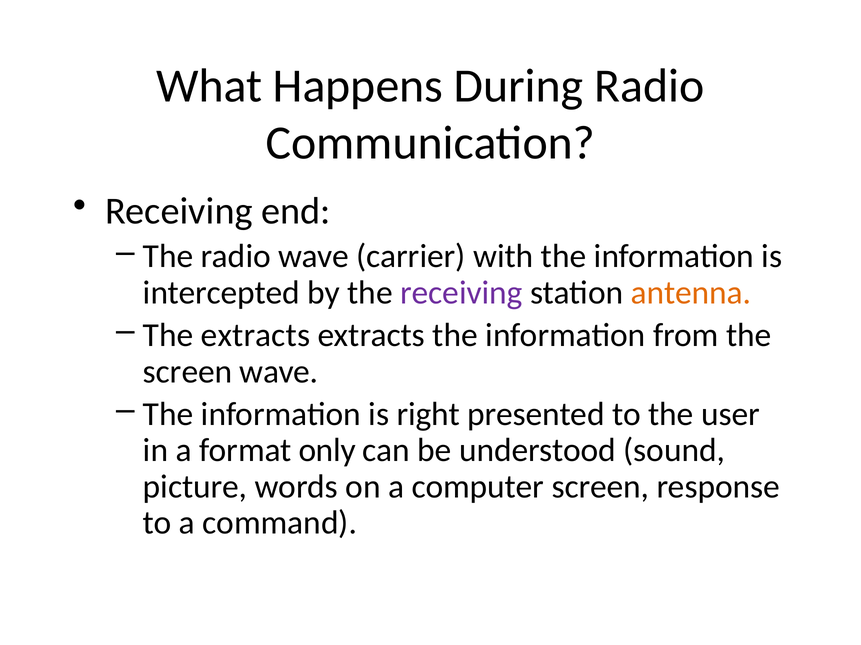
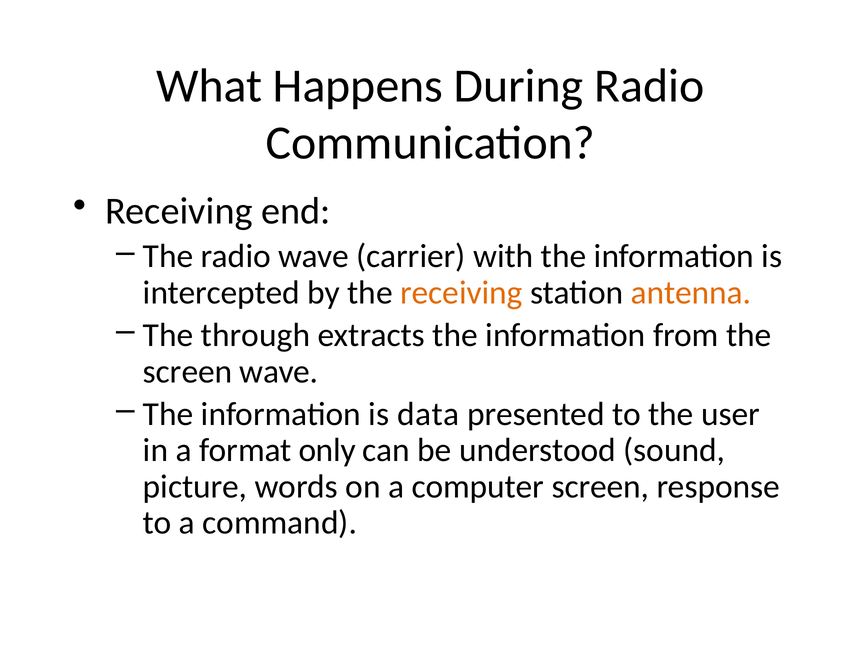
receiving colour: purple -> orange (461, 293)
The extracts: extracts -> through (256, 336)
right: right -> data (428, 415)
